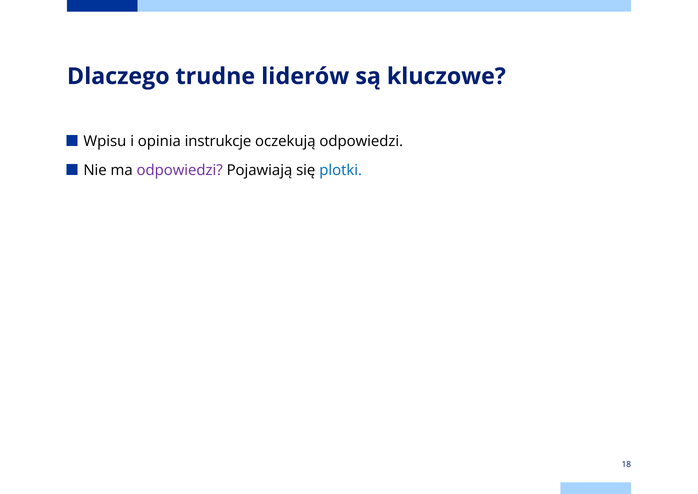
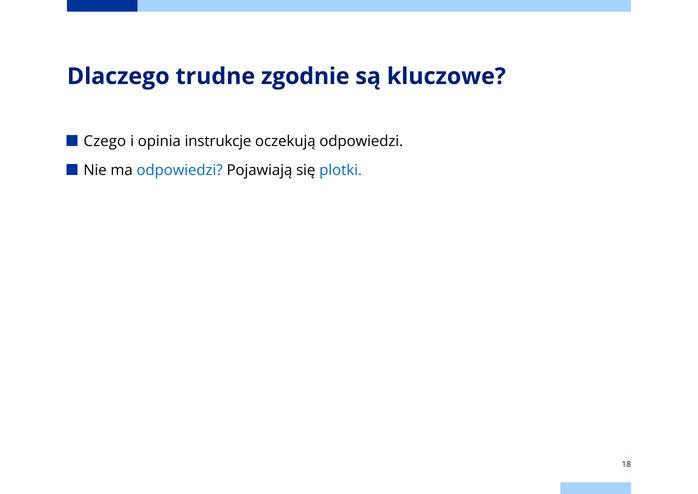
liderów: liderów -> zgodnie (305, 76)
Wpisu: Wpisu -> Czego (105, 141)
odpowiedzi colour: purple -> blue (180, 170)
